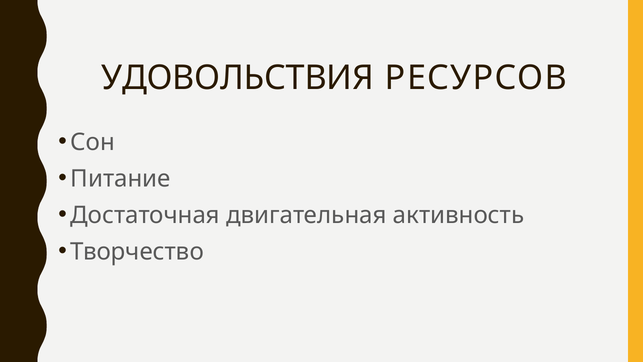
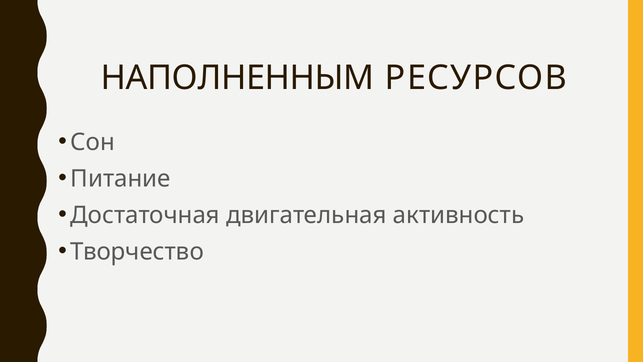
УДОВОЛЬСТВИЯ: УДОВОЛЬСТВИЯ -> НАПОЛНЕННЫМ (238, 78)
